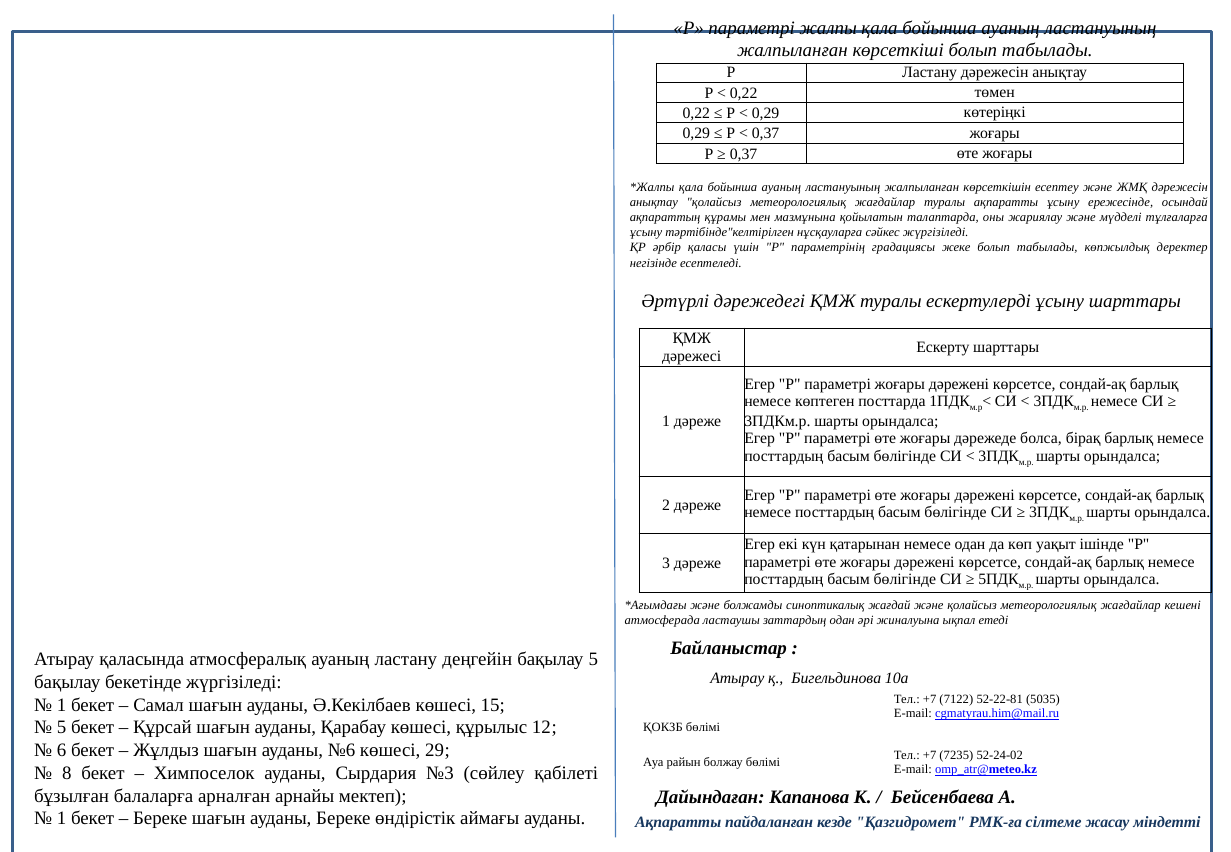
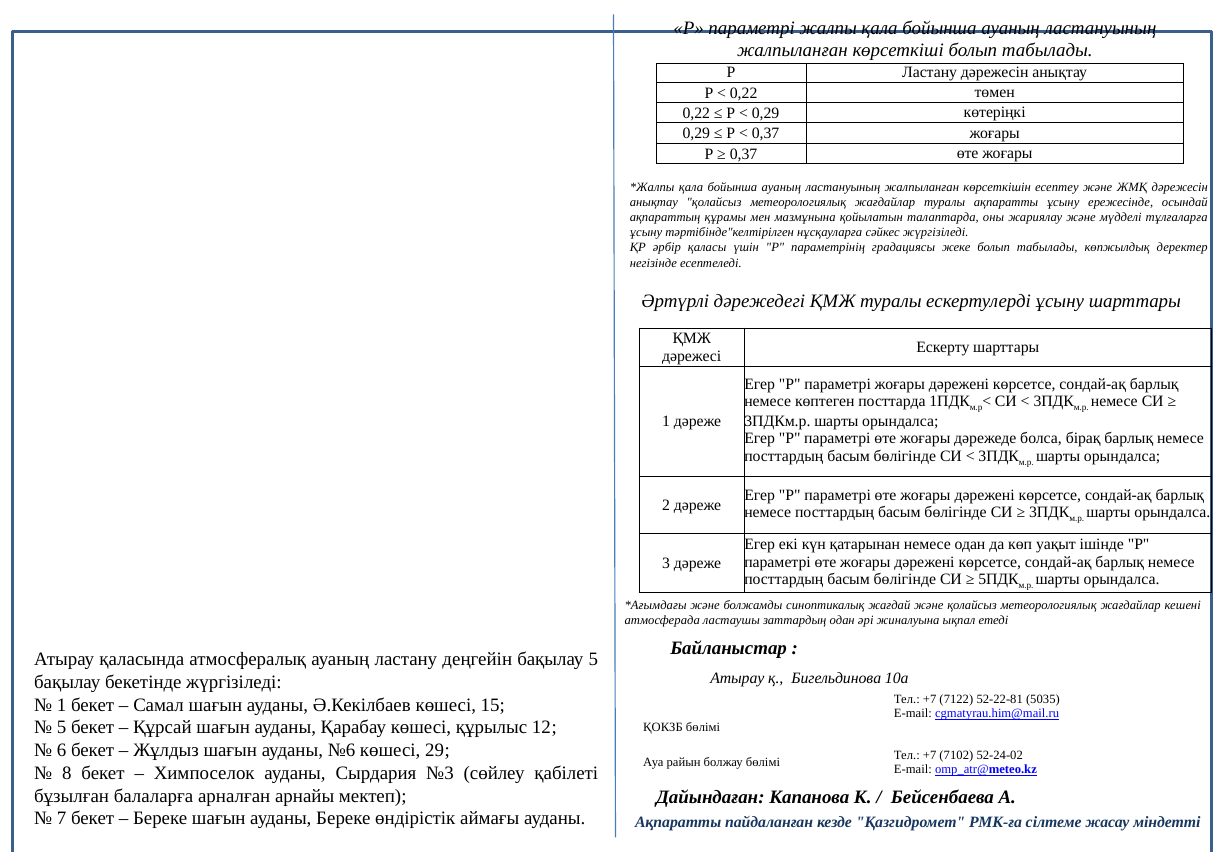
7235: 7235 -> 7102 (956, 756)
1: 1 -> 7 (62, 819)
